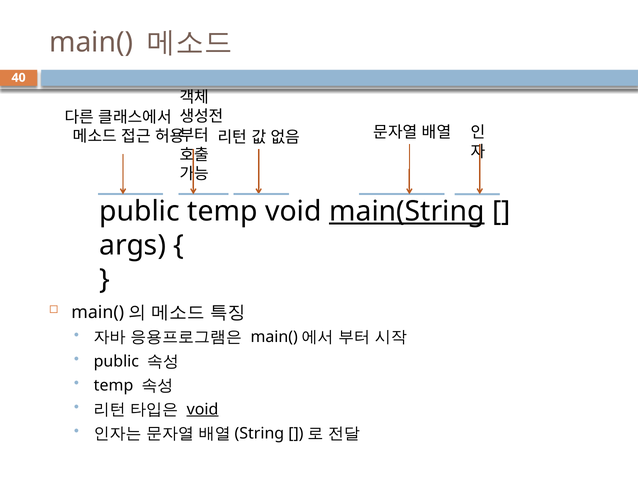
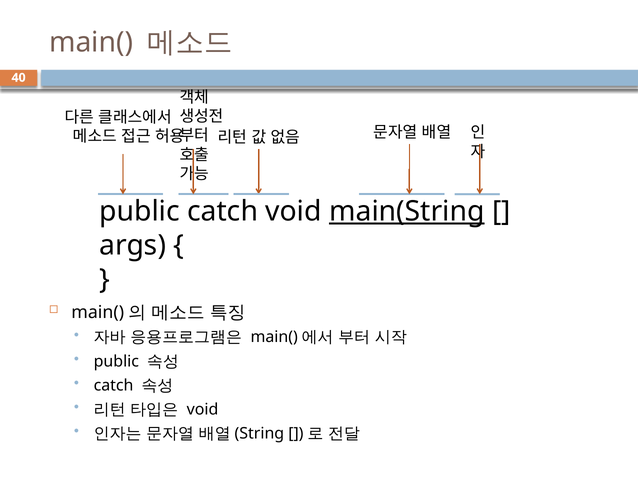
public temp: temp -> catch (223, 211)
temp: temp -> catch (114, 385)
void underline: present -> none (203, 409)
